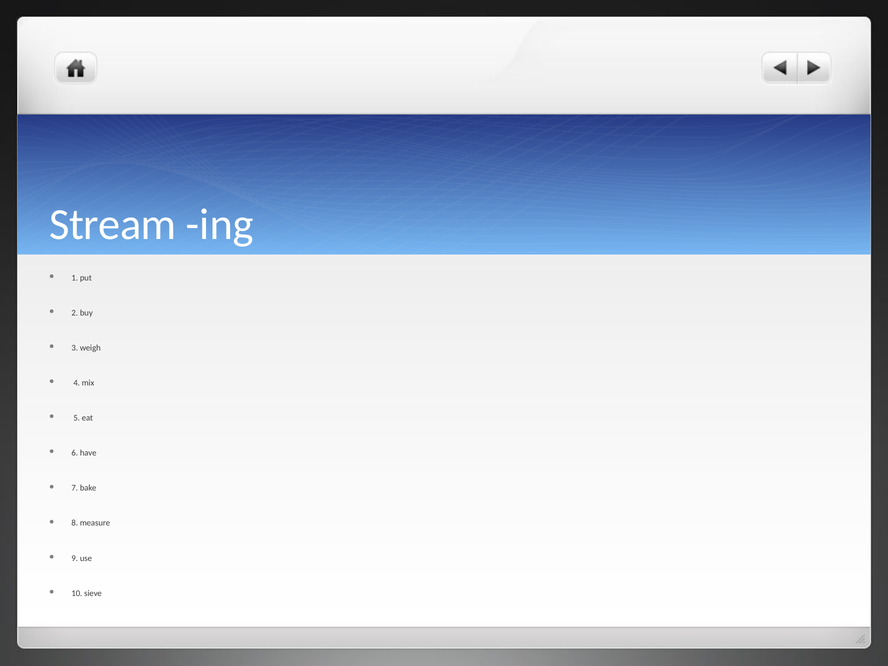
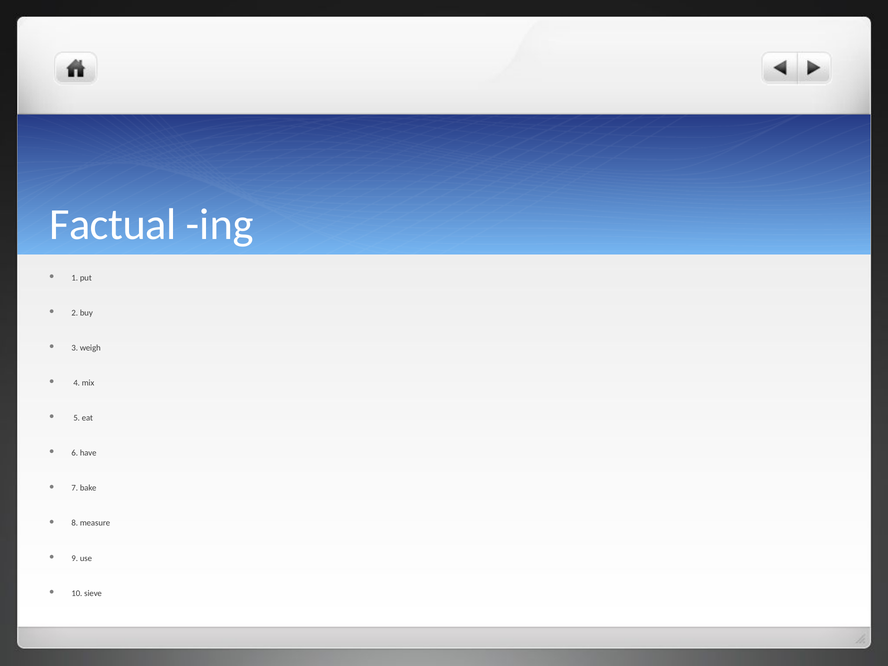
Stream: Stream -> Factual (113, 224)
